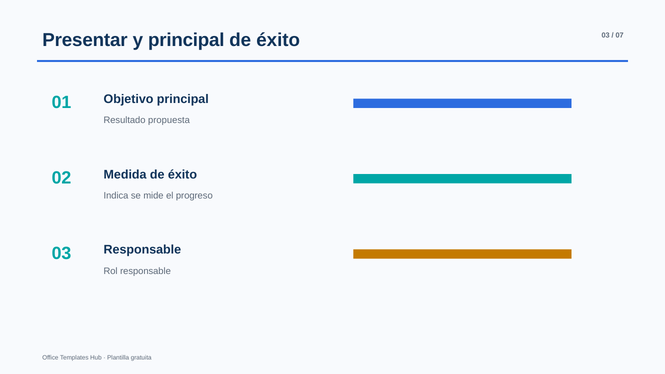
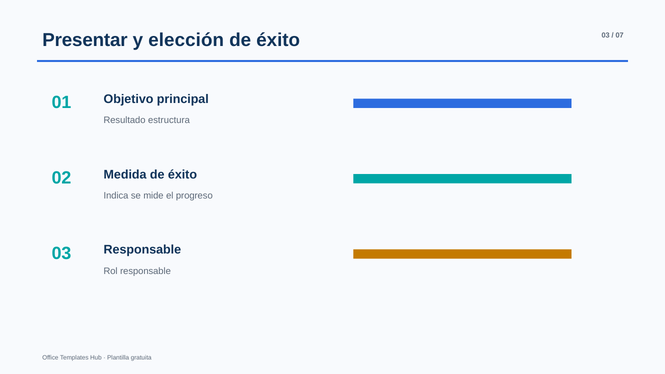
y principal: principal -> elección (186, 40)
propuesta: propuesta -> estructura (169, 120)
